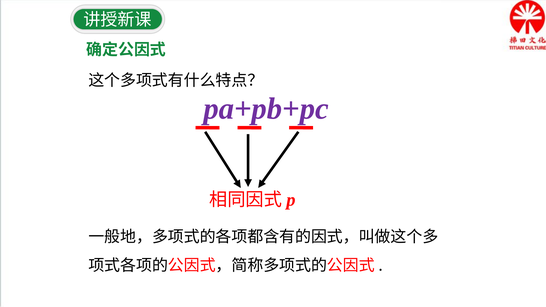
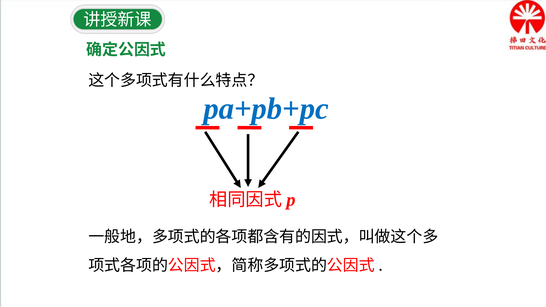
pa+pb+pc colour: purple -> blue (266, 109)
